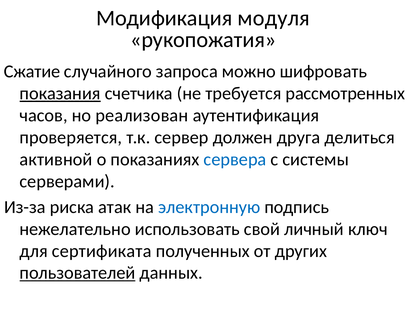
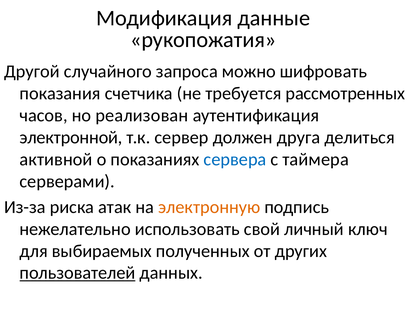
модуля: модуля -> данные (274, 18)
Сжатие: Сжатие -> Другой (32, 71)
показания underline: present -> none (60, 93)
проверяется: проверяется -> электронной (71, 137)
системы: системы -> таймера (316, 159)
электронную colour: blue -> orange (209, 207)
сертификата: сертификата -> выбираемых (102, 251)
